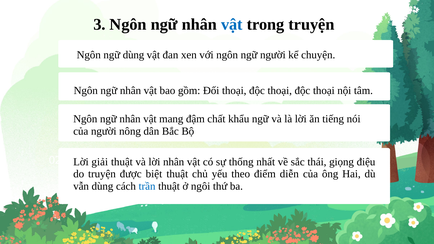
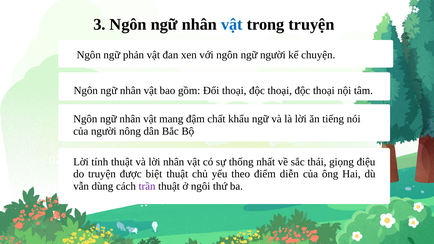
ngữ dùng: dùng -> phản (133, 55)
giải: giải -> tính (100, 162)
trần colour: blue -> purple (147, 186)
